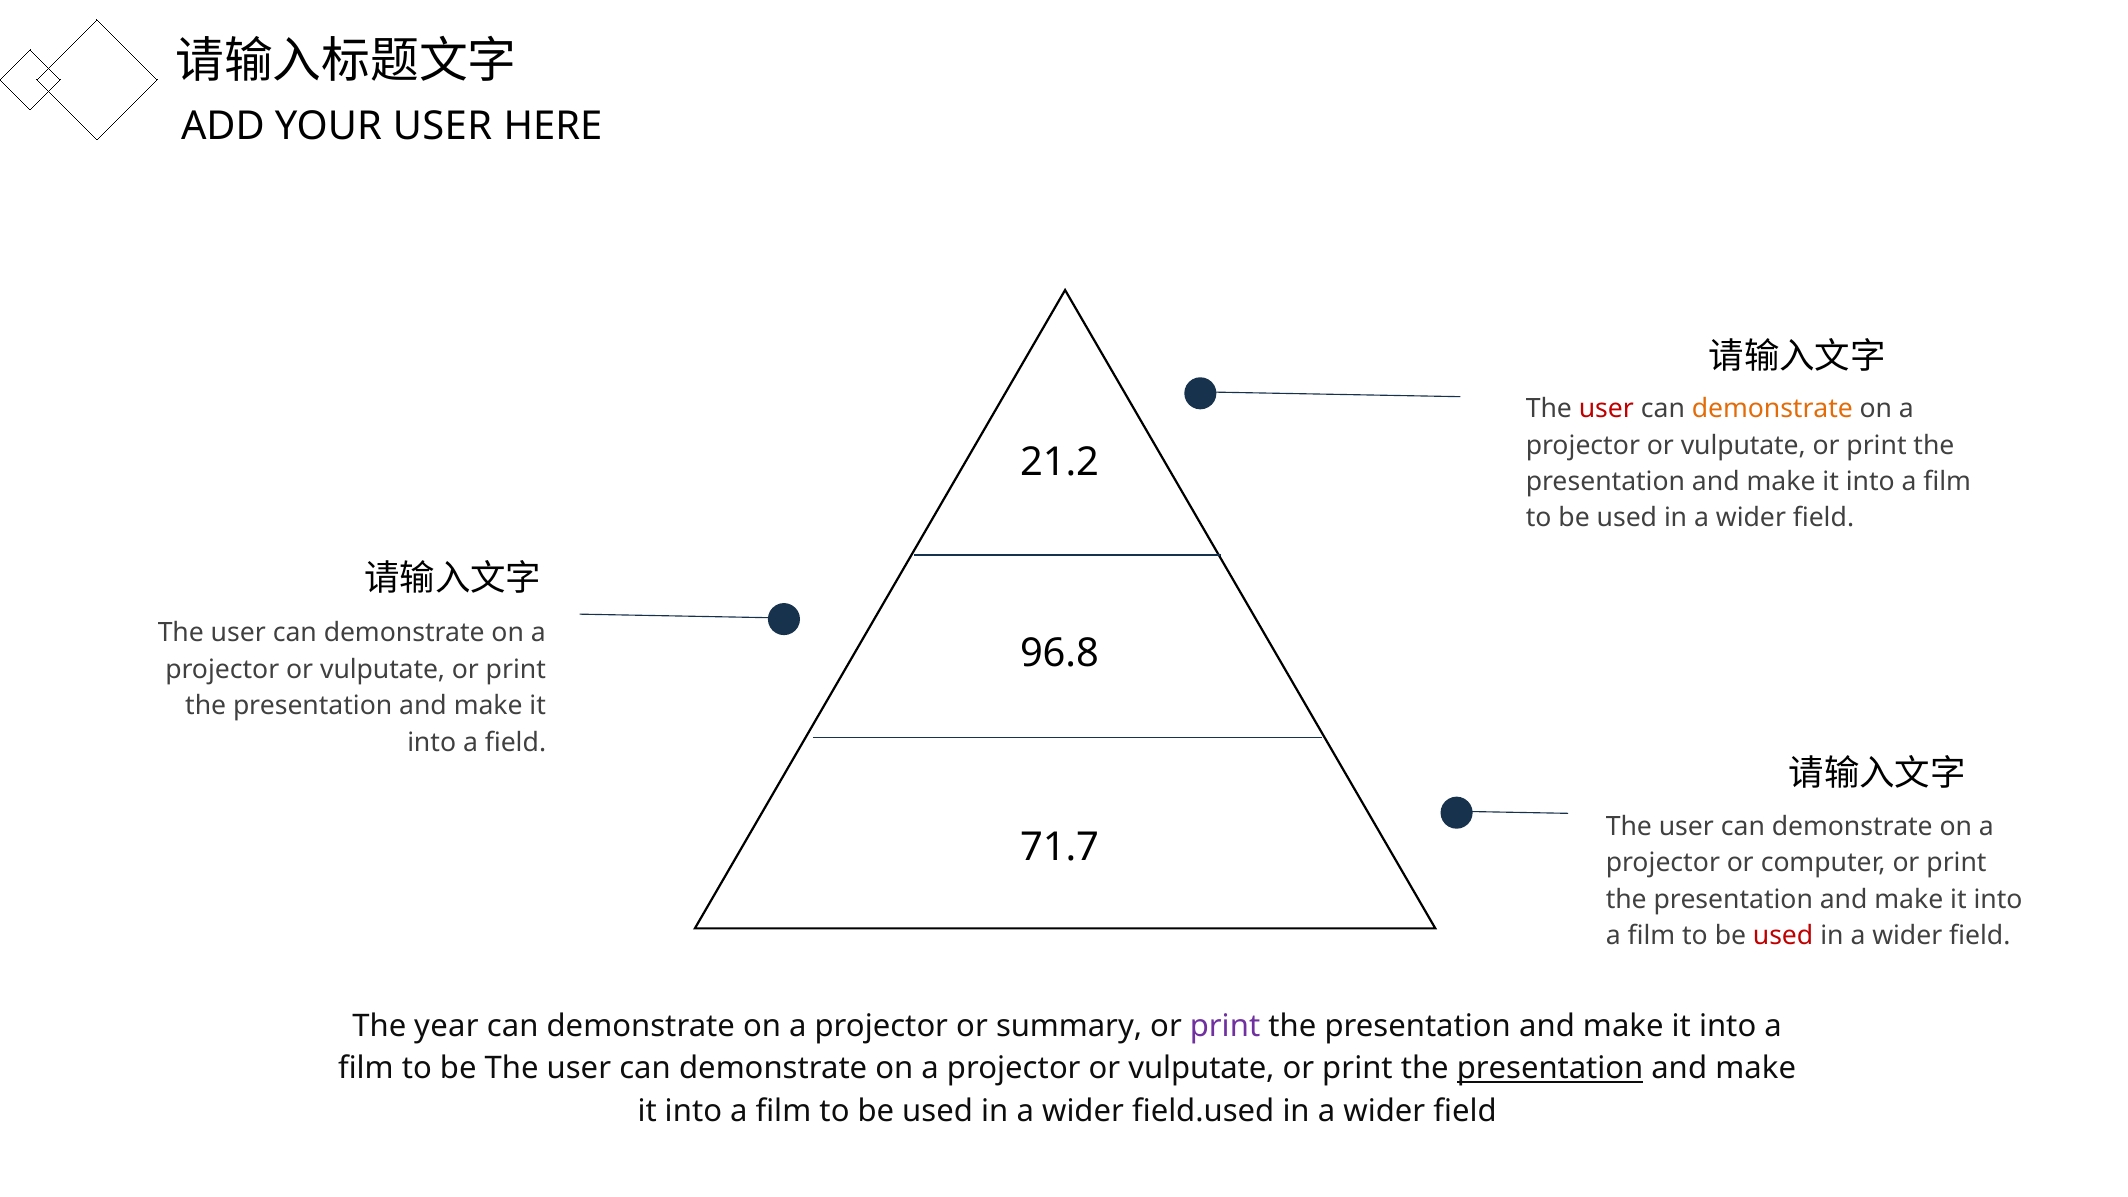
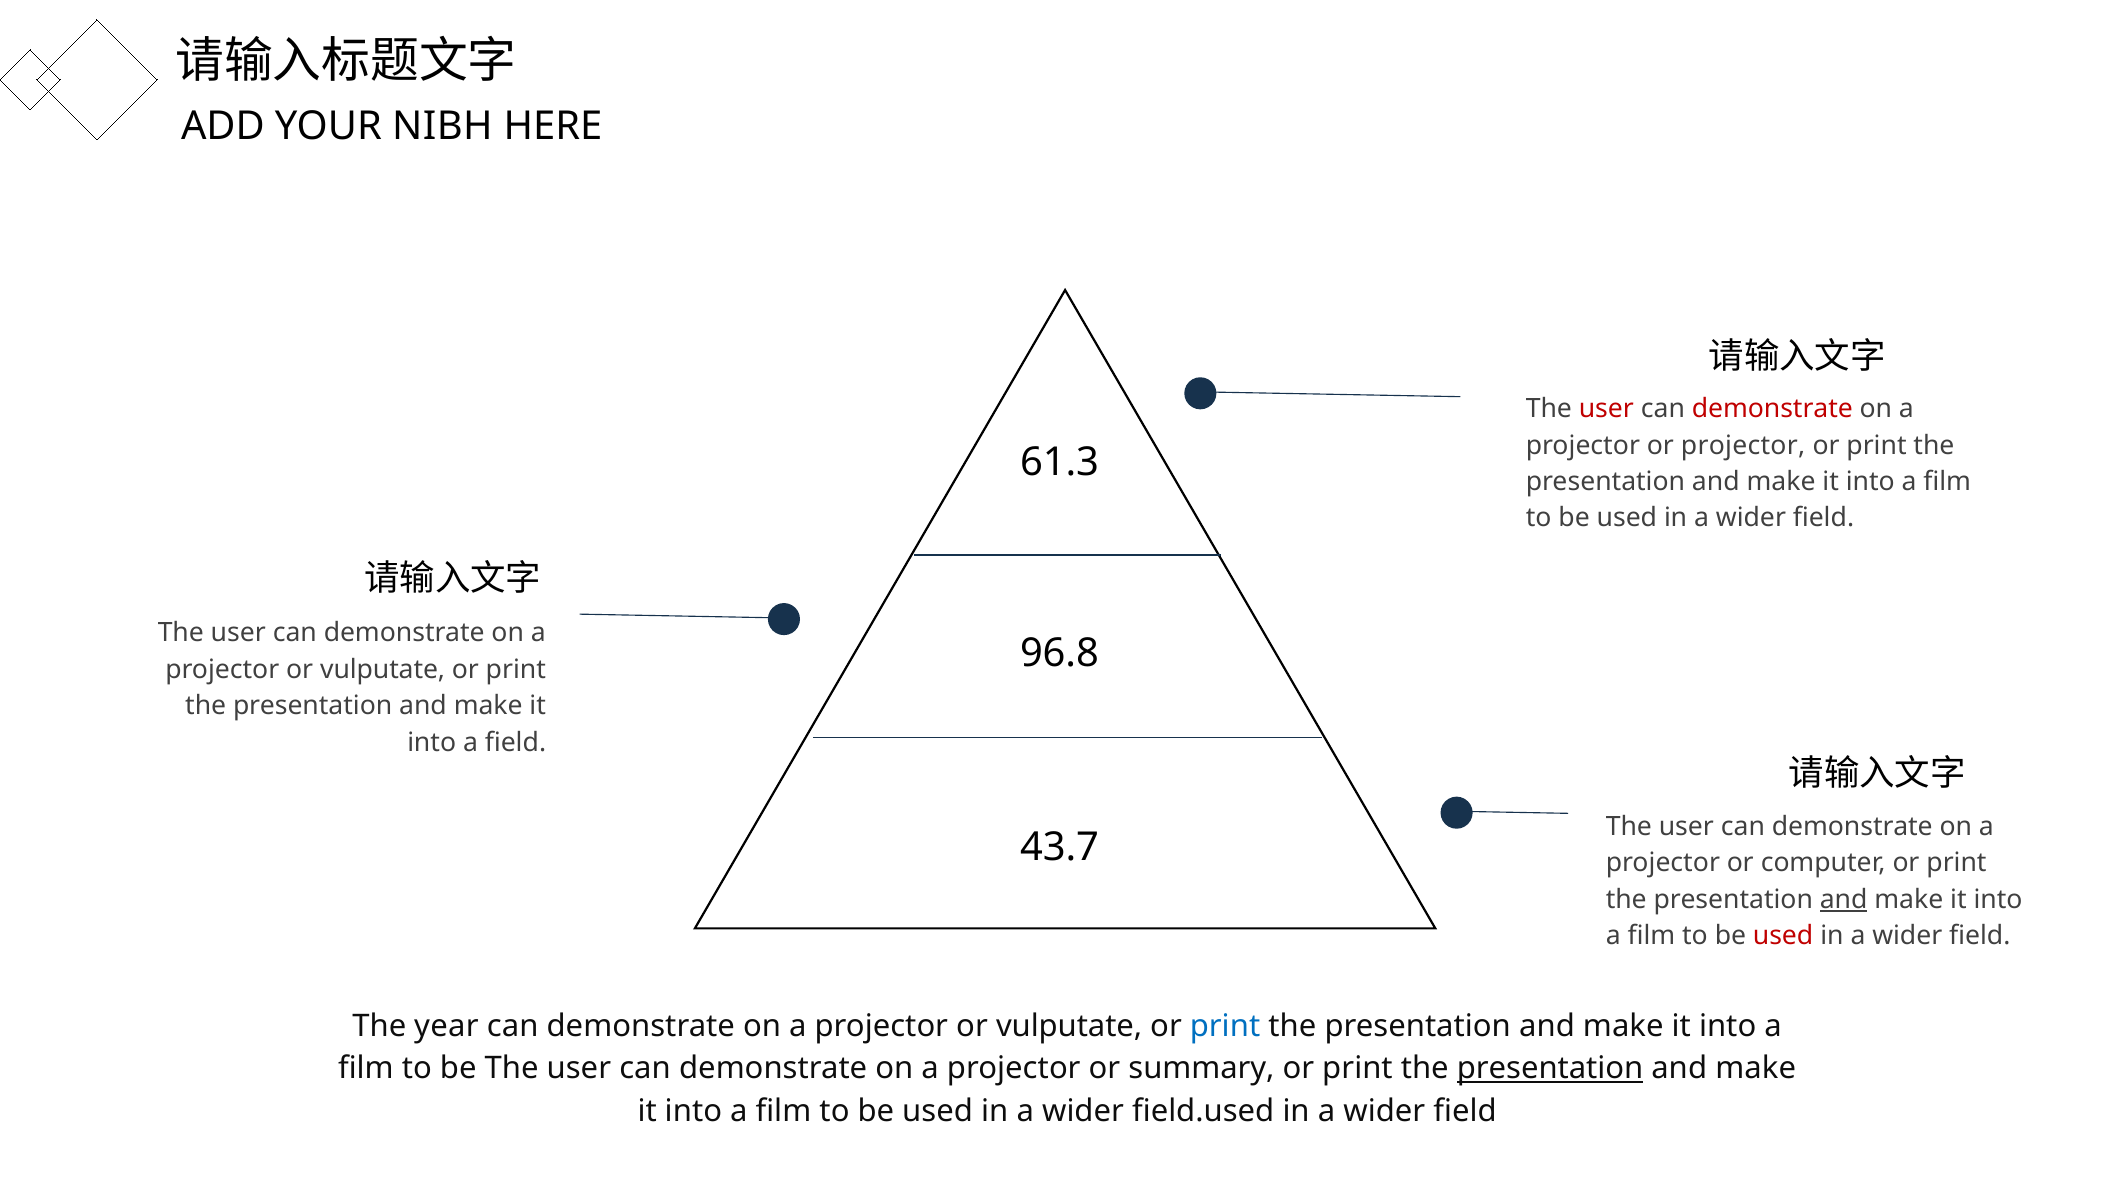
YOUR USER: USER -> NIBH (443, 126)
demonstrate colour: orange -> red (1772, 409)
vulputate: vulputate -> projector (1743, 445)
21.2: 21.2 -> 61.3 (1060, 462)
71.7: 71.7 -> 43.7 (1060, 847)
and underline: none -> present (1844, 900)
summary: summary -> vulputate (1069, 1026)
print colour: purple -> blue (1225, 1026)
vulputate: vulputate -> summary (1201, 1069)
